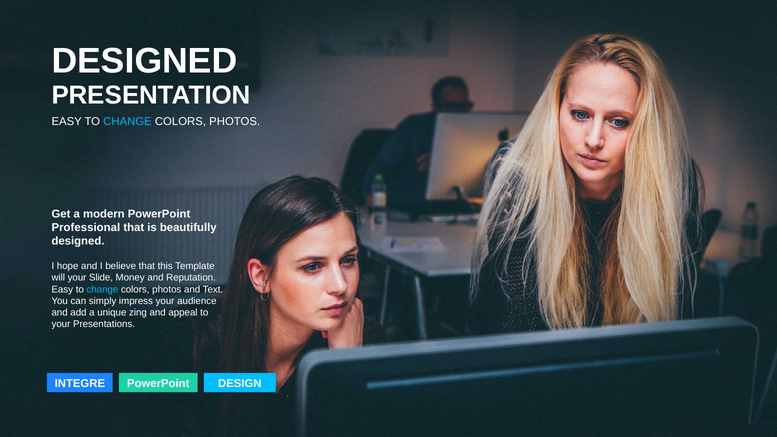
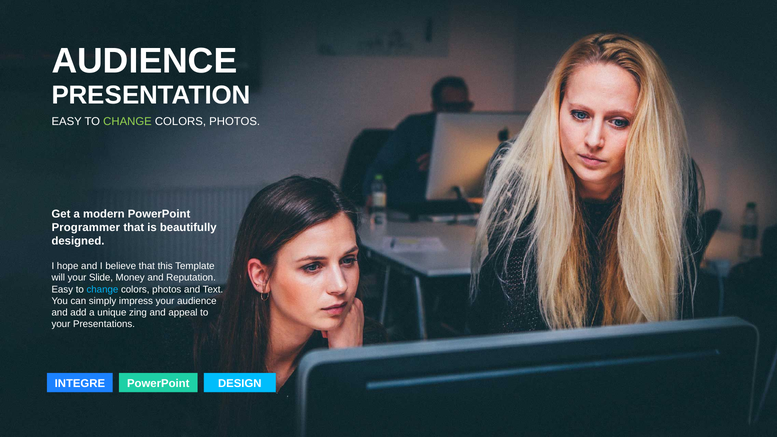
DESIGNED: DESIGNED -> AUDIENCE (144, 61)
CHANGE colour: light blue -> light green (127, 121)
Professional: Professional -> Programmer (86, 227)
